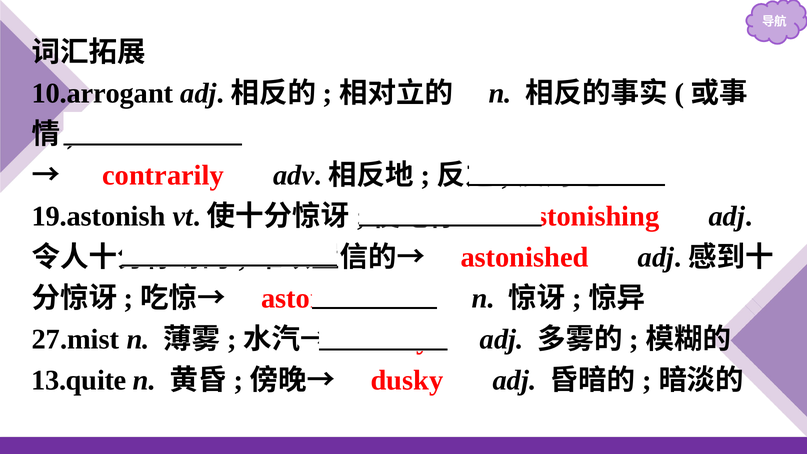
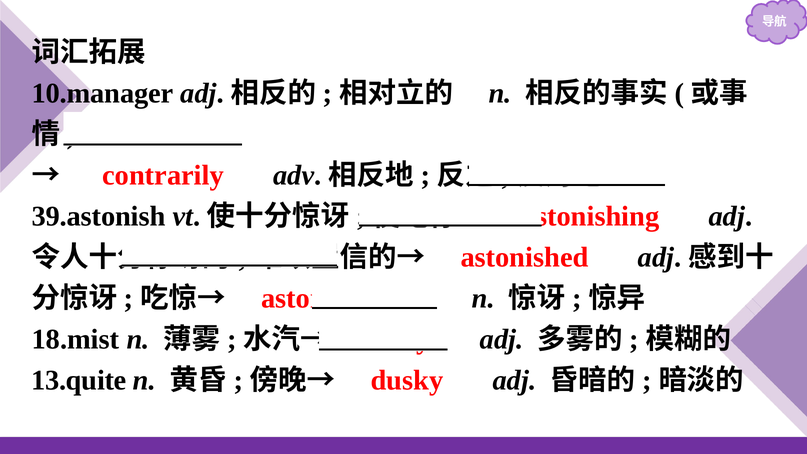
10.arrogant: 10.arrogant -> 10.manager (102, 93)
19.astonish: 19.astonish -> 39.astonish (99, 216)
27.mist: 27.mist -> 18.mist (76, 339)
